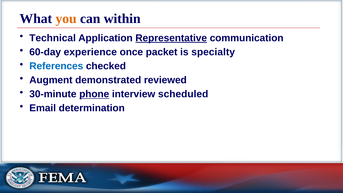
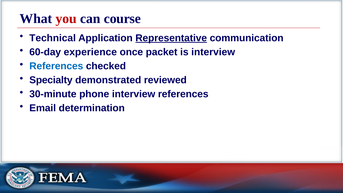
you colour: orange -> red (66, 19)
within: within -> course (122, 19)
is specialty: specialty -> interview (213, 52)
Augment: Augment -> Specialty (51, 80)
phone underline: present -> none (94, 94)
interview scheduled: scheduled -> references (183, 94)
